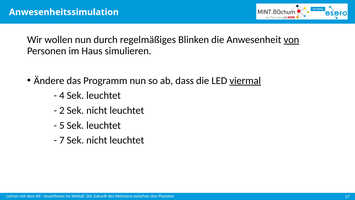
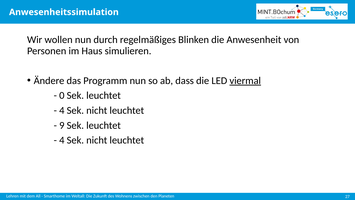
von underline: present -> none (291, 40)
4: 4 -> 0 (62, 95)
2: 2 -> 4 (62, 110)
5: 5 -> 9 (62, 125)
7: 7 -> 4 (62, 140)
